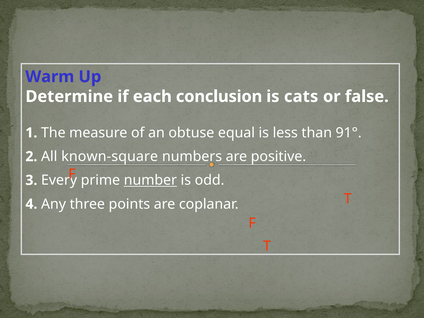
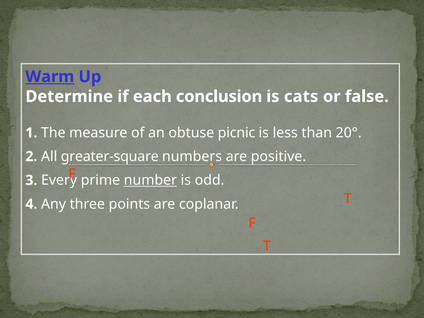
Warm underline: none -> present (50, 77)
equal: equal -> picnic (236, 133)
91°: 91° -> 20° (349, 133)
known-square: known-square -> greater-square (110, 157)
